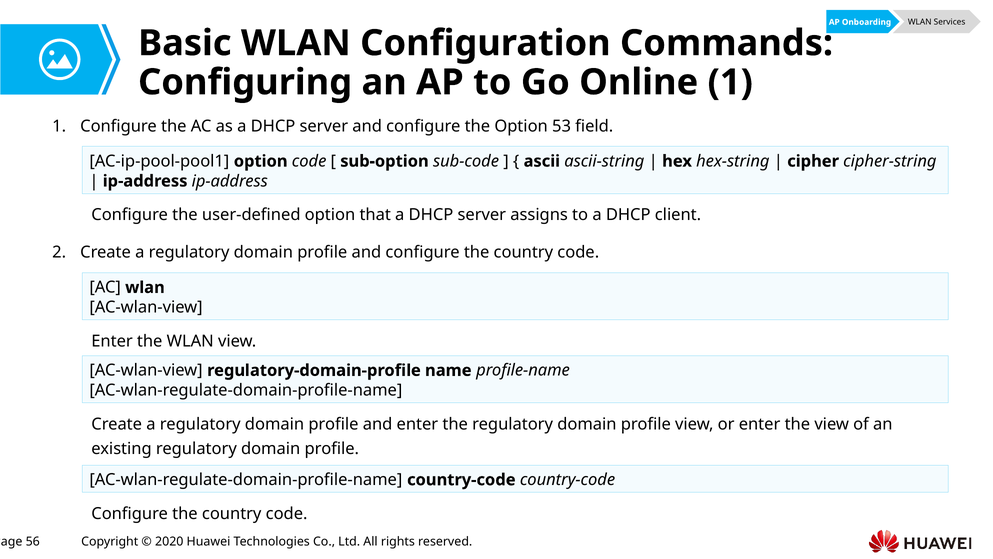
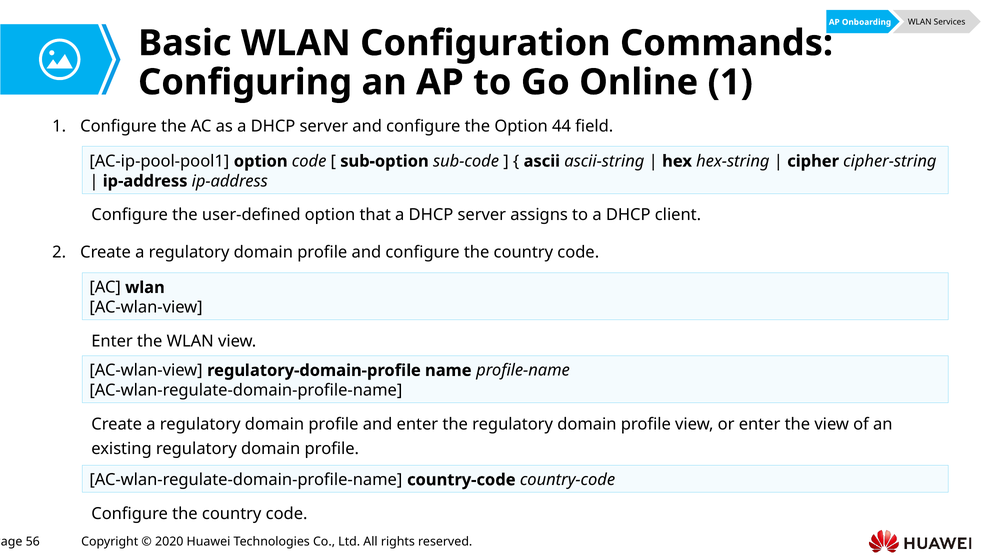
53: 53 -> 44 (562, 126)
